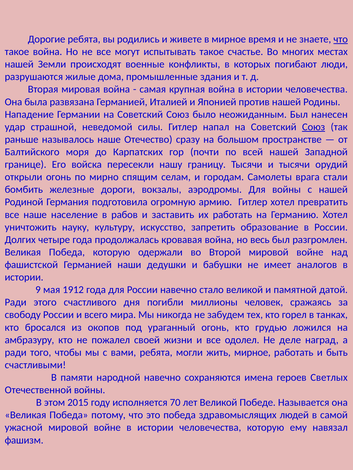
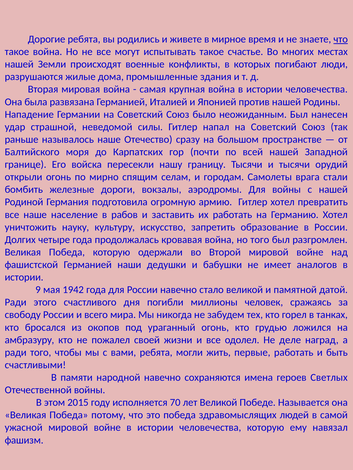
Союз underline: present -> none (314, 127)
но весь: весь -> того (260, 240)
1912: 1912 -> 1942 (73, 290)
жить мирное: мирное -> первые (252, 353)
